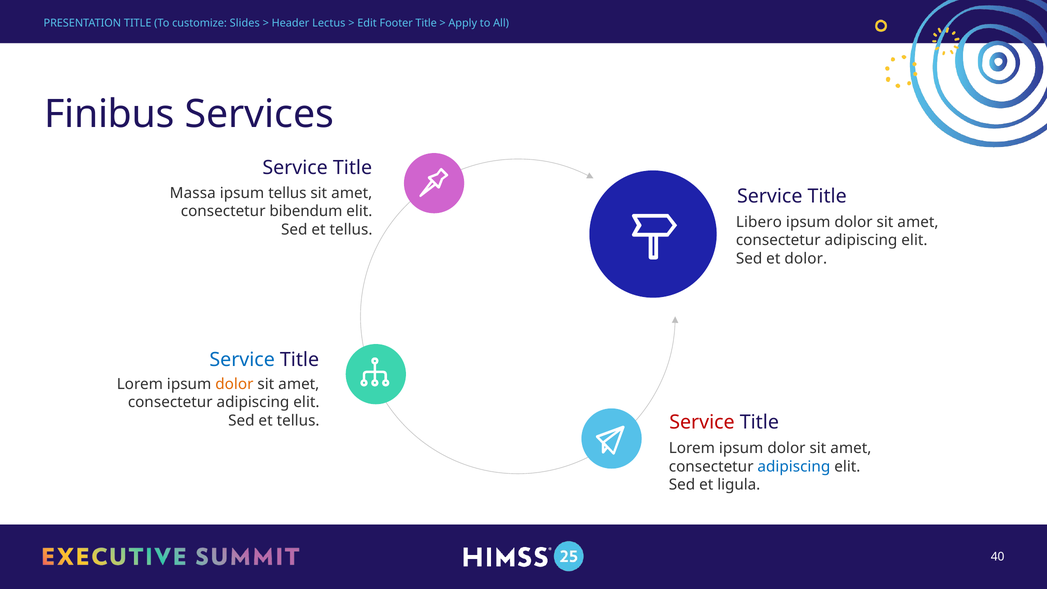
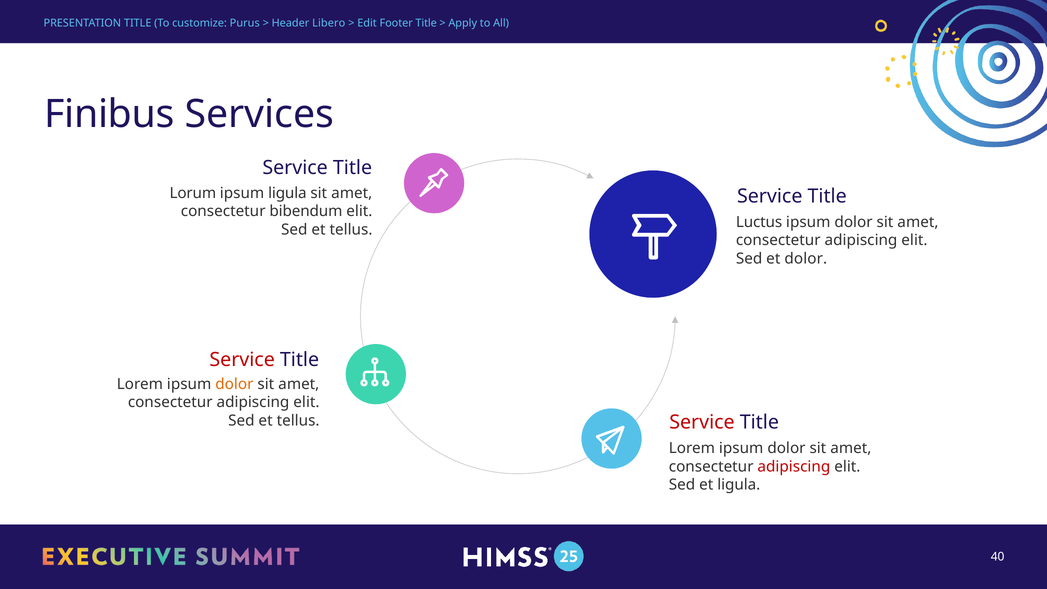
Slides: Slides -> Purus (245, 23)
Lectus: Lectus -> Libero (329, 23)
Massa: Massa -> Lorum (193, 193)
ipsum tellus: tellus -> ligula (287, 193)
Libero: Libero -> Luctus (759, 222)
Service colour: blue -> red (242, 360)
adipiscing colour: blue -> red (794, 467)
